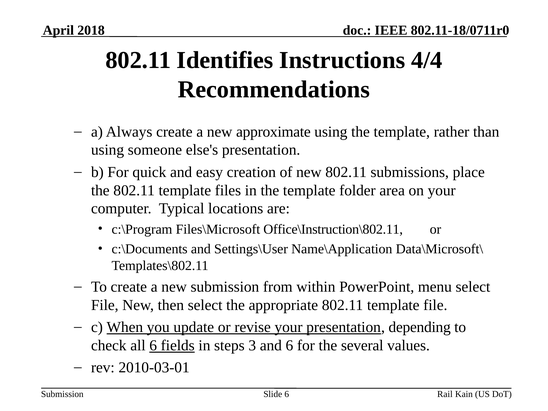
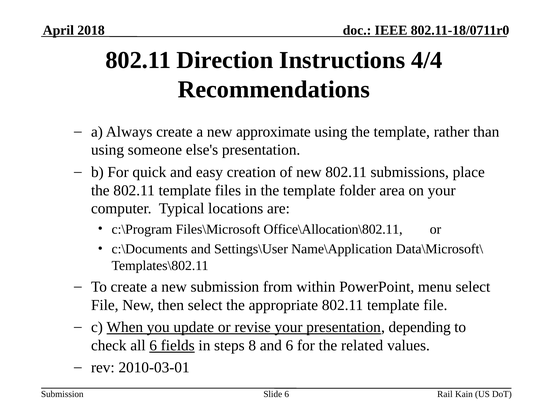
Identifies: Identifies -> Direction (225, 60)
Office\Instruction\802.11: Office\Instruction\802.11 -> Office\Allocation\802.11 (333, 229)
3: 3 -> 8 (252, 345)
several: several -> related (362, 345)
